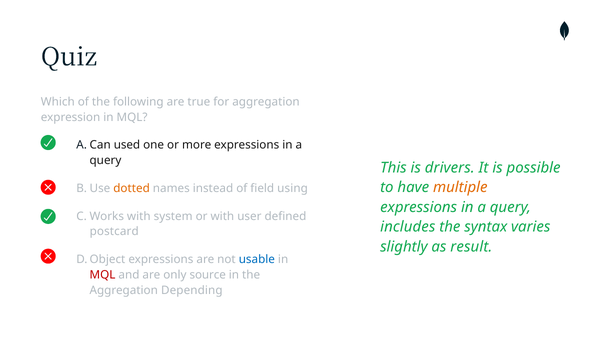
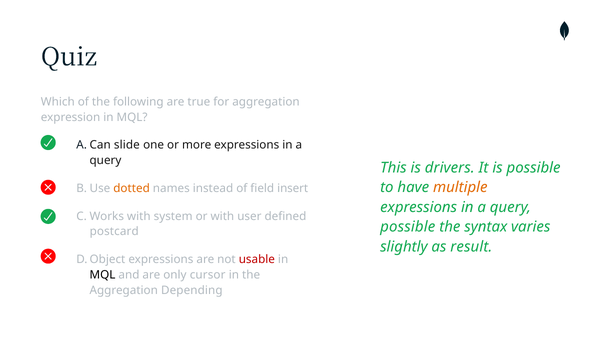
used: used -> slide (127, 145)
using: using -> insert (293, 189)
includes: includes -> possible (408, 227)
usable colour: blue -> red (257, 260)
MQL colour: red -> black (103, 275)
source: source -> cursor (208, 275)
